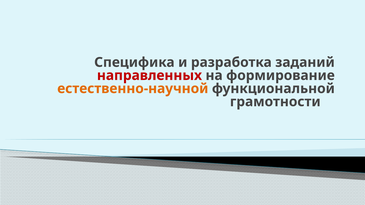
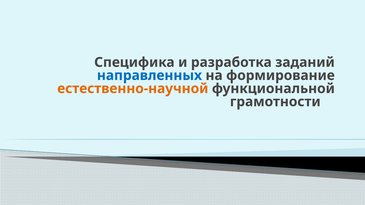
направленных colour: red -> blue (149, 76)
